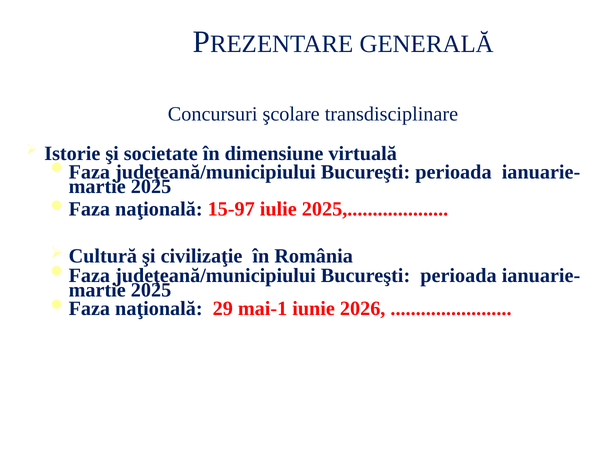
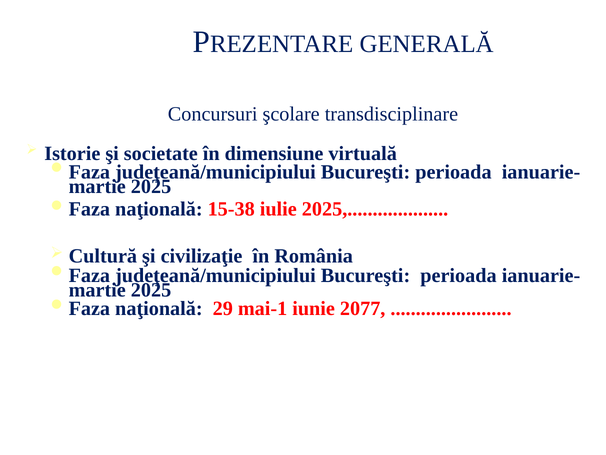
15-97: 15-97 -> 15-38 (231, 209)
2026: 2026 -> 2077 (363, 308)
